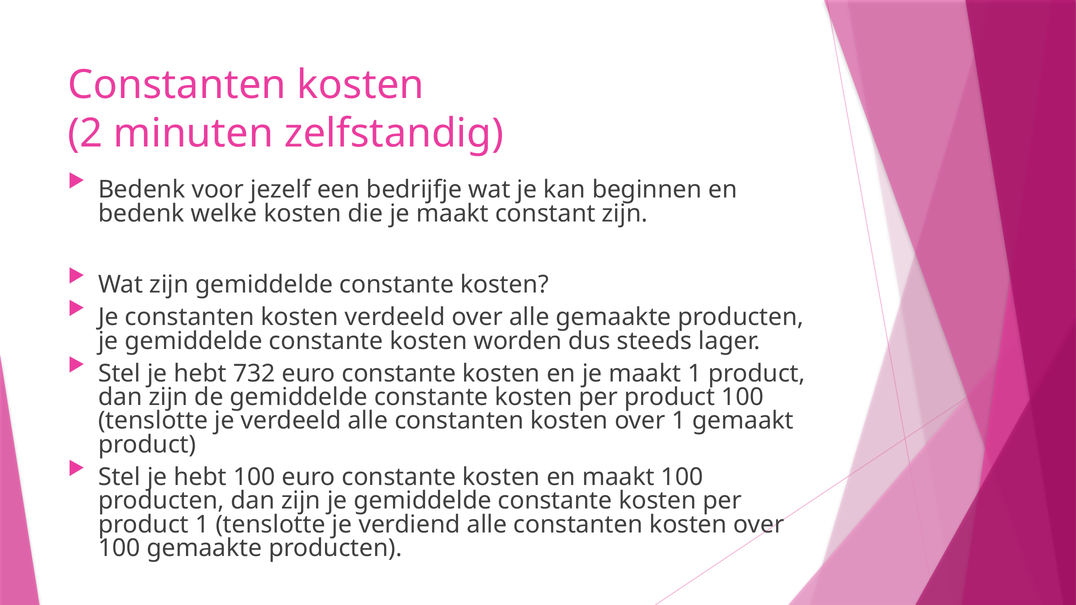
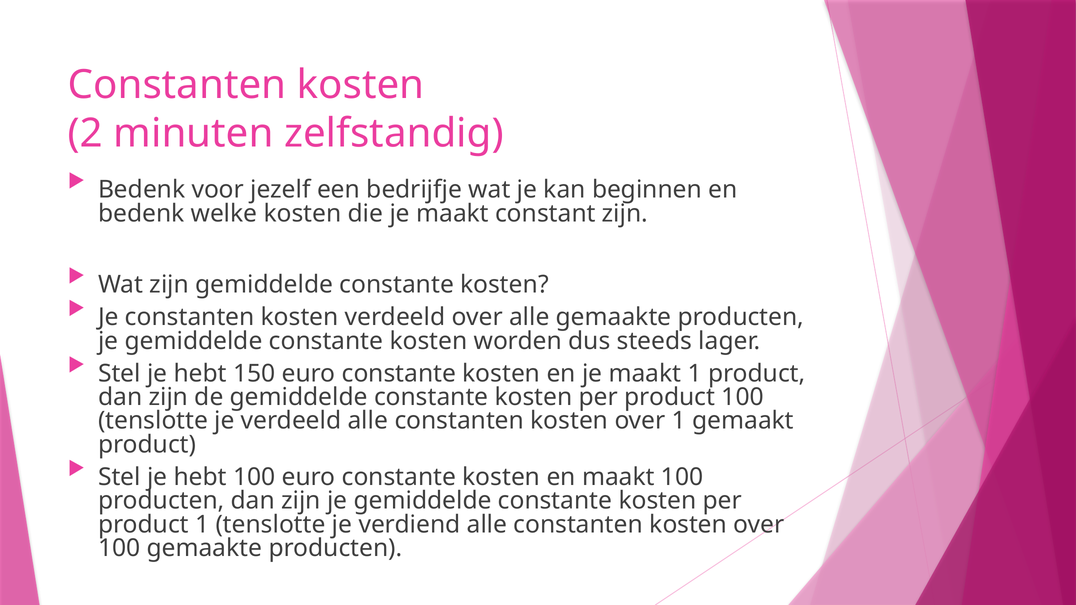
732: 732 -> 150 (254, 374)
